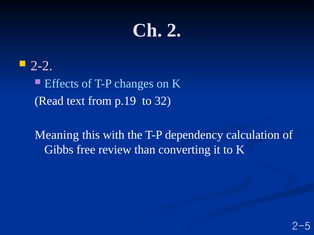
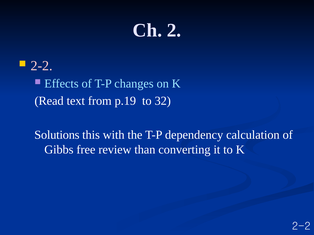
Meaning: Meaning -> Solutions (57, 135)
2-5: 2-5 -> 2-2 (301, 227)
